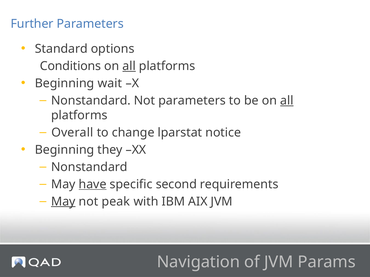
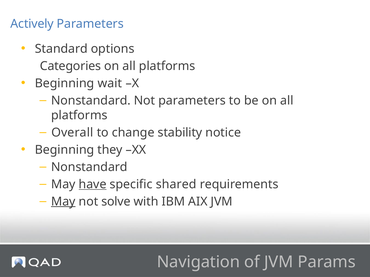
Further: Further -> Actively (32, 24)
Conditions: Conditions -> Categories (70, 66)
all underline: present -> none (129, 66)
all underline: present -> none (287, 101)
lparstat: lparstat -> stability (180, 133)
second: second -> shared (176, 185)
peak: peak -> solve (116, 202)
